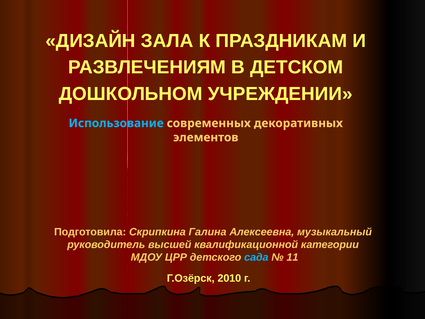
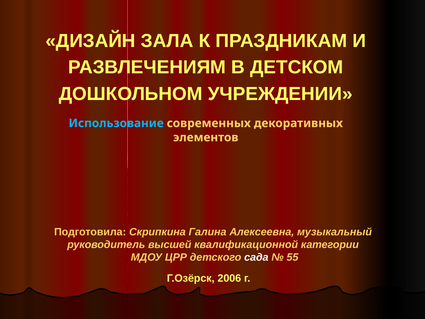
сада colour: light blue -> white (256, 257)
11: 11 -> 55 (292, 257)
2010: 2010 -> 2006 (229, 278)
